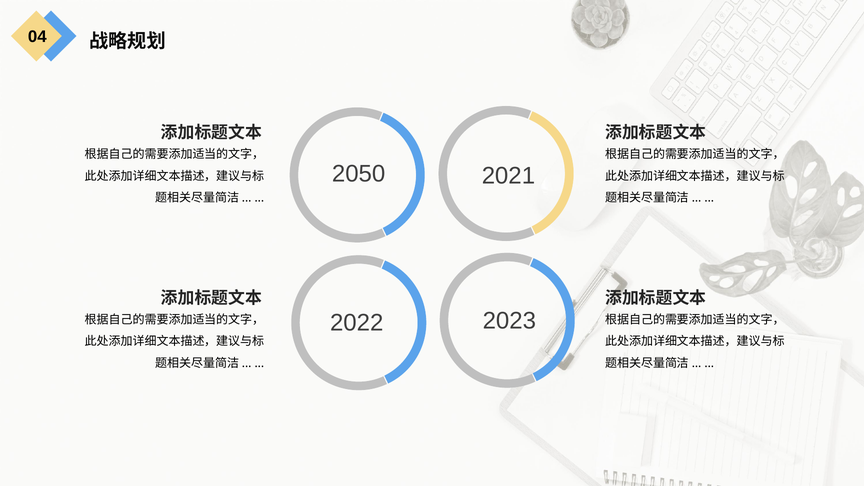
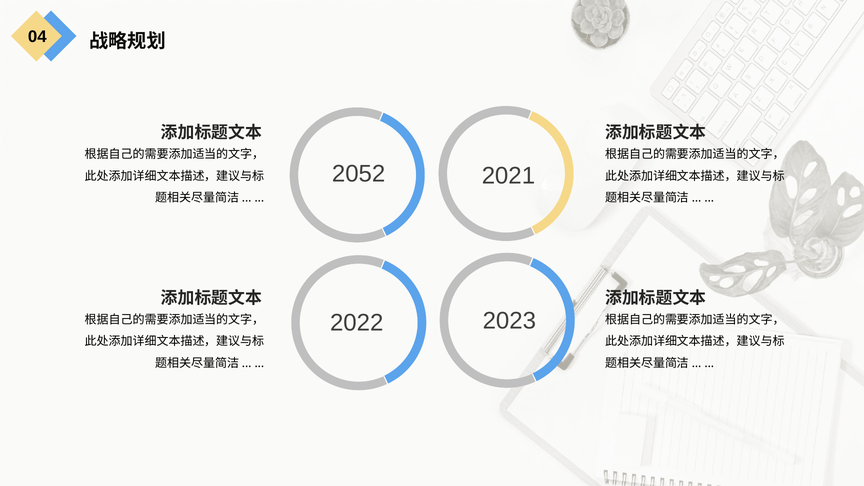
2050: 2050 -> 2052 (359, 174)
